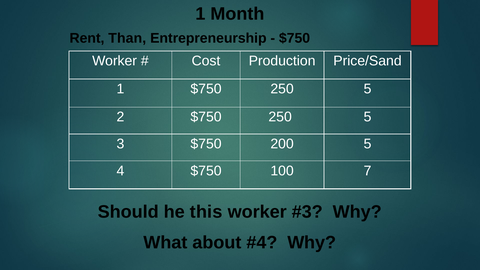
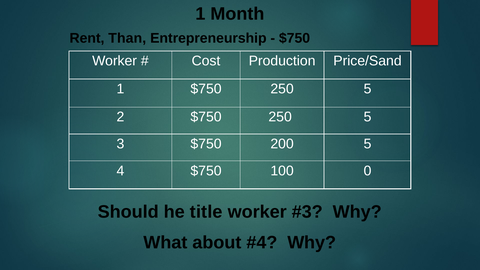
7: 7 -> 0 (367, 171)
this: this -> title (206, 212)
